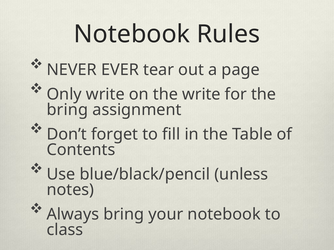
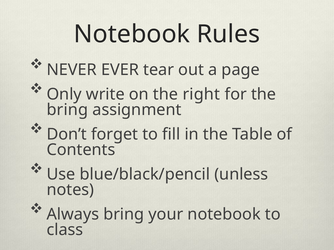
the write: write -> right (201, 94)
